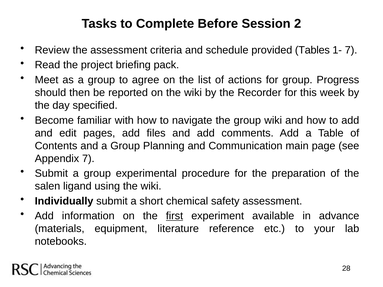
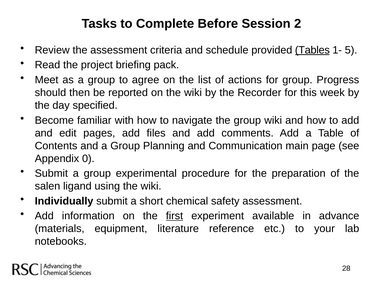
Tables underline: none -> present (312, 50)
1- 7: 7 -> 5 (351, 50)
Appendix 7: 7 -> 0 (88, 159)
